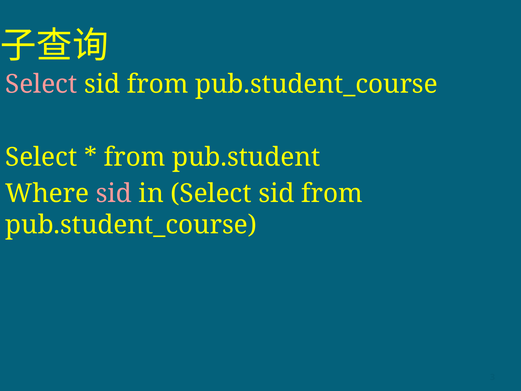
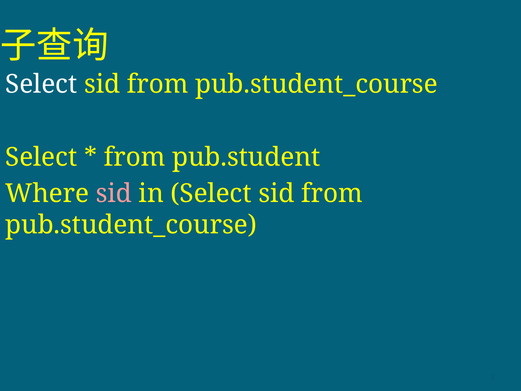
Select colour: pink -> white (41, 84)
